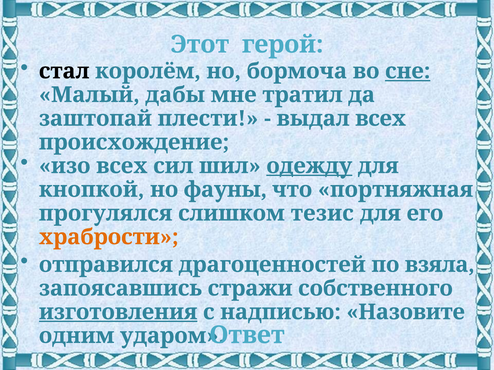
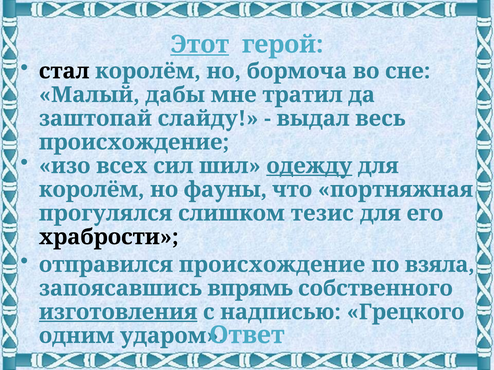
Этот underline: none -> present (200, 44)
сне underline: present -> none (408, 71)
плести: плести -> слайду (208, 119)
выдал всех: всех -> весь (380, 119)
кнопкой: кнопкой -> королём (92, 190)
храбрости colour: orange -> black (109, 237)
отправился драгоценностей: драгоценностей -> происхождение (272, 265)
стражи: стражи -> впрямь (250, 289)
Назовите: Назовите -> Грецкого (406, 312)
